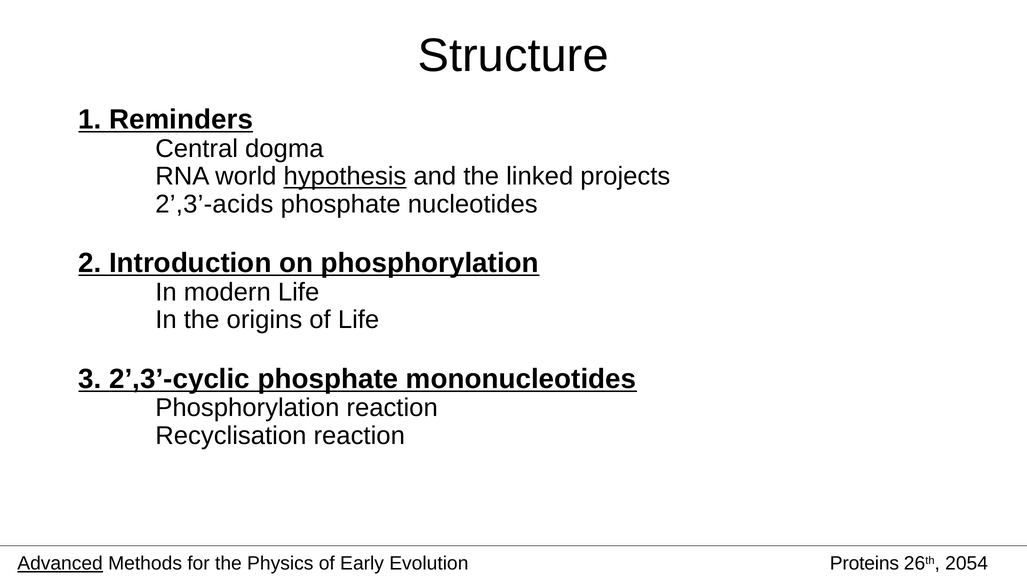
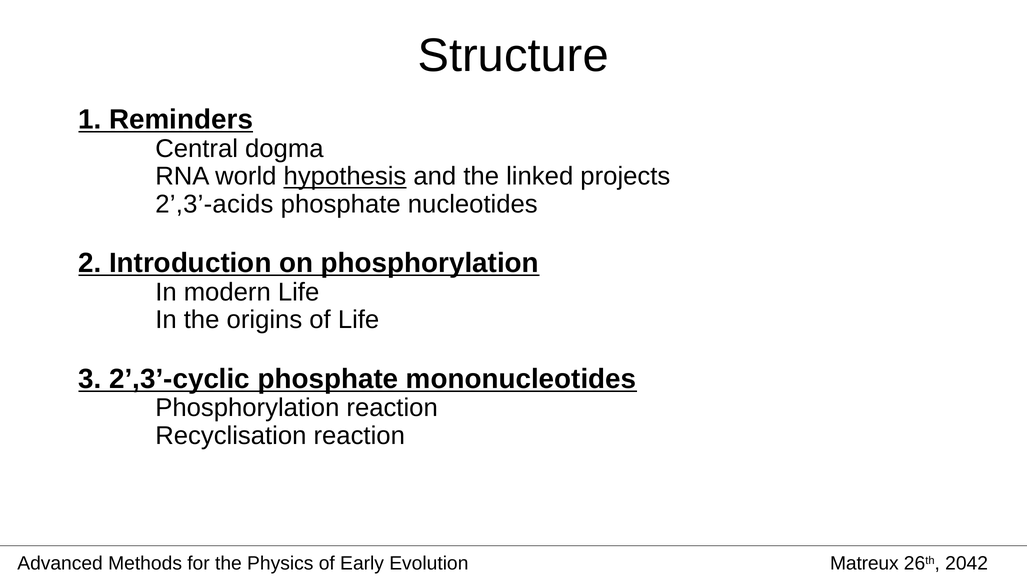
Advanced underline: present -> none (60, 563)
Proteins: Proteins -> Matreux (864, 563)
2054: 2054 -> 2042 (967, 563)
